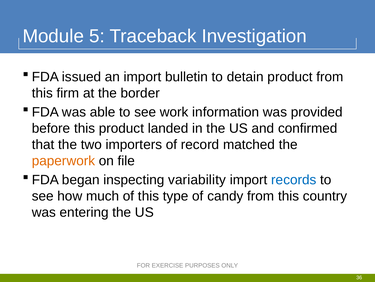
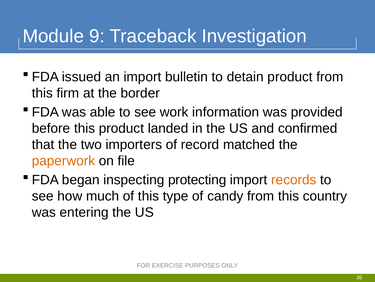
5: 5 -> 9 (97, 36)
variability: variability -> protecting (197, 179)
records colour: blue -> orange (294, 179)
